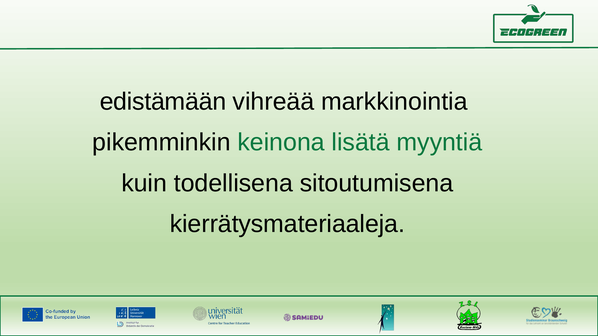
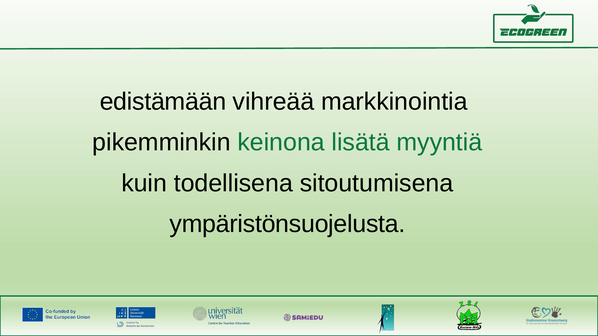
kierrätysmateriaaleja: kierrätysmateriaaleja -> ympäristönsuojelusta (287, 224)
